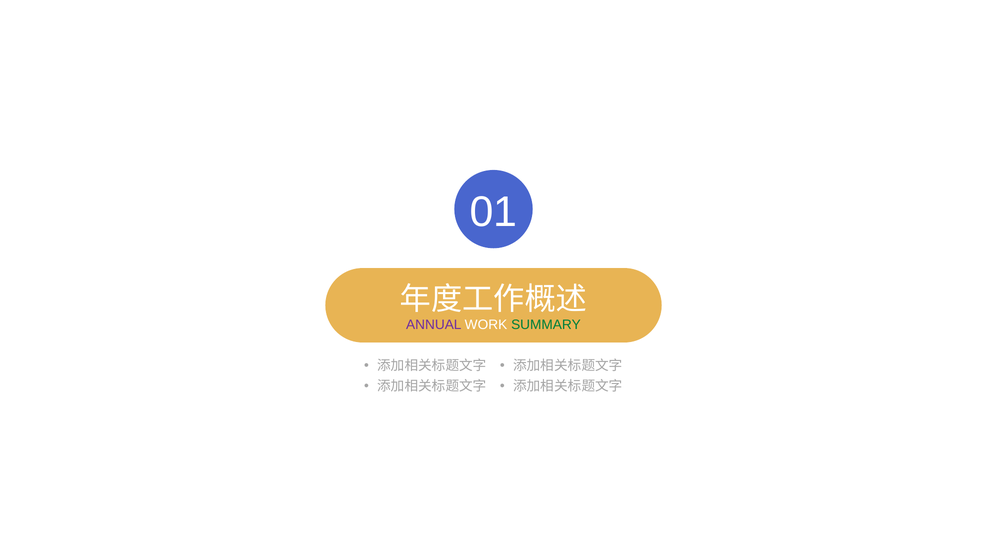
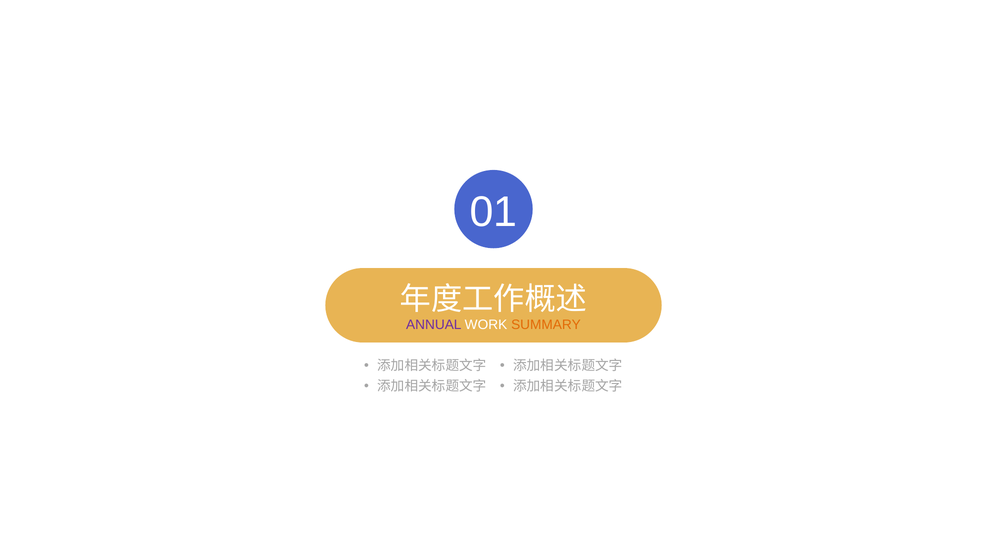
SUMMARY colour: green -> orange (546, 325)
